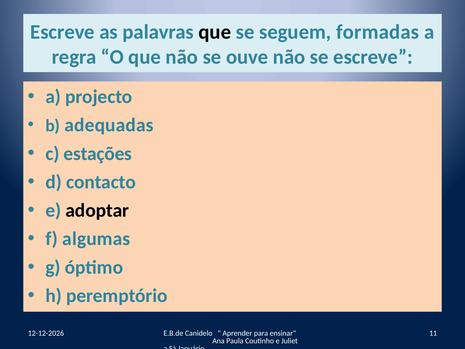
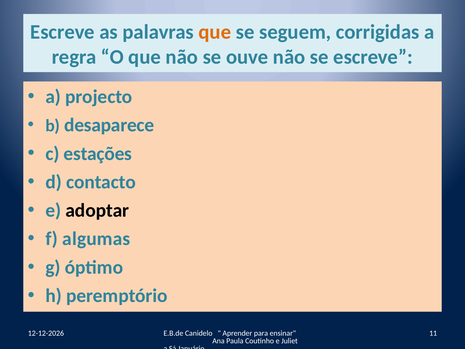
que colour: black -> orange (215, 32)
formadas: formadas -> corrigidas (378, 32)
adequadas: adequadas -> desaparece (109, 125)
